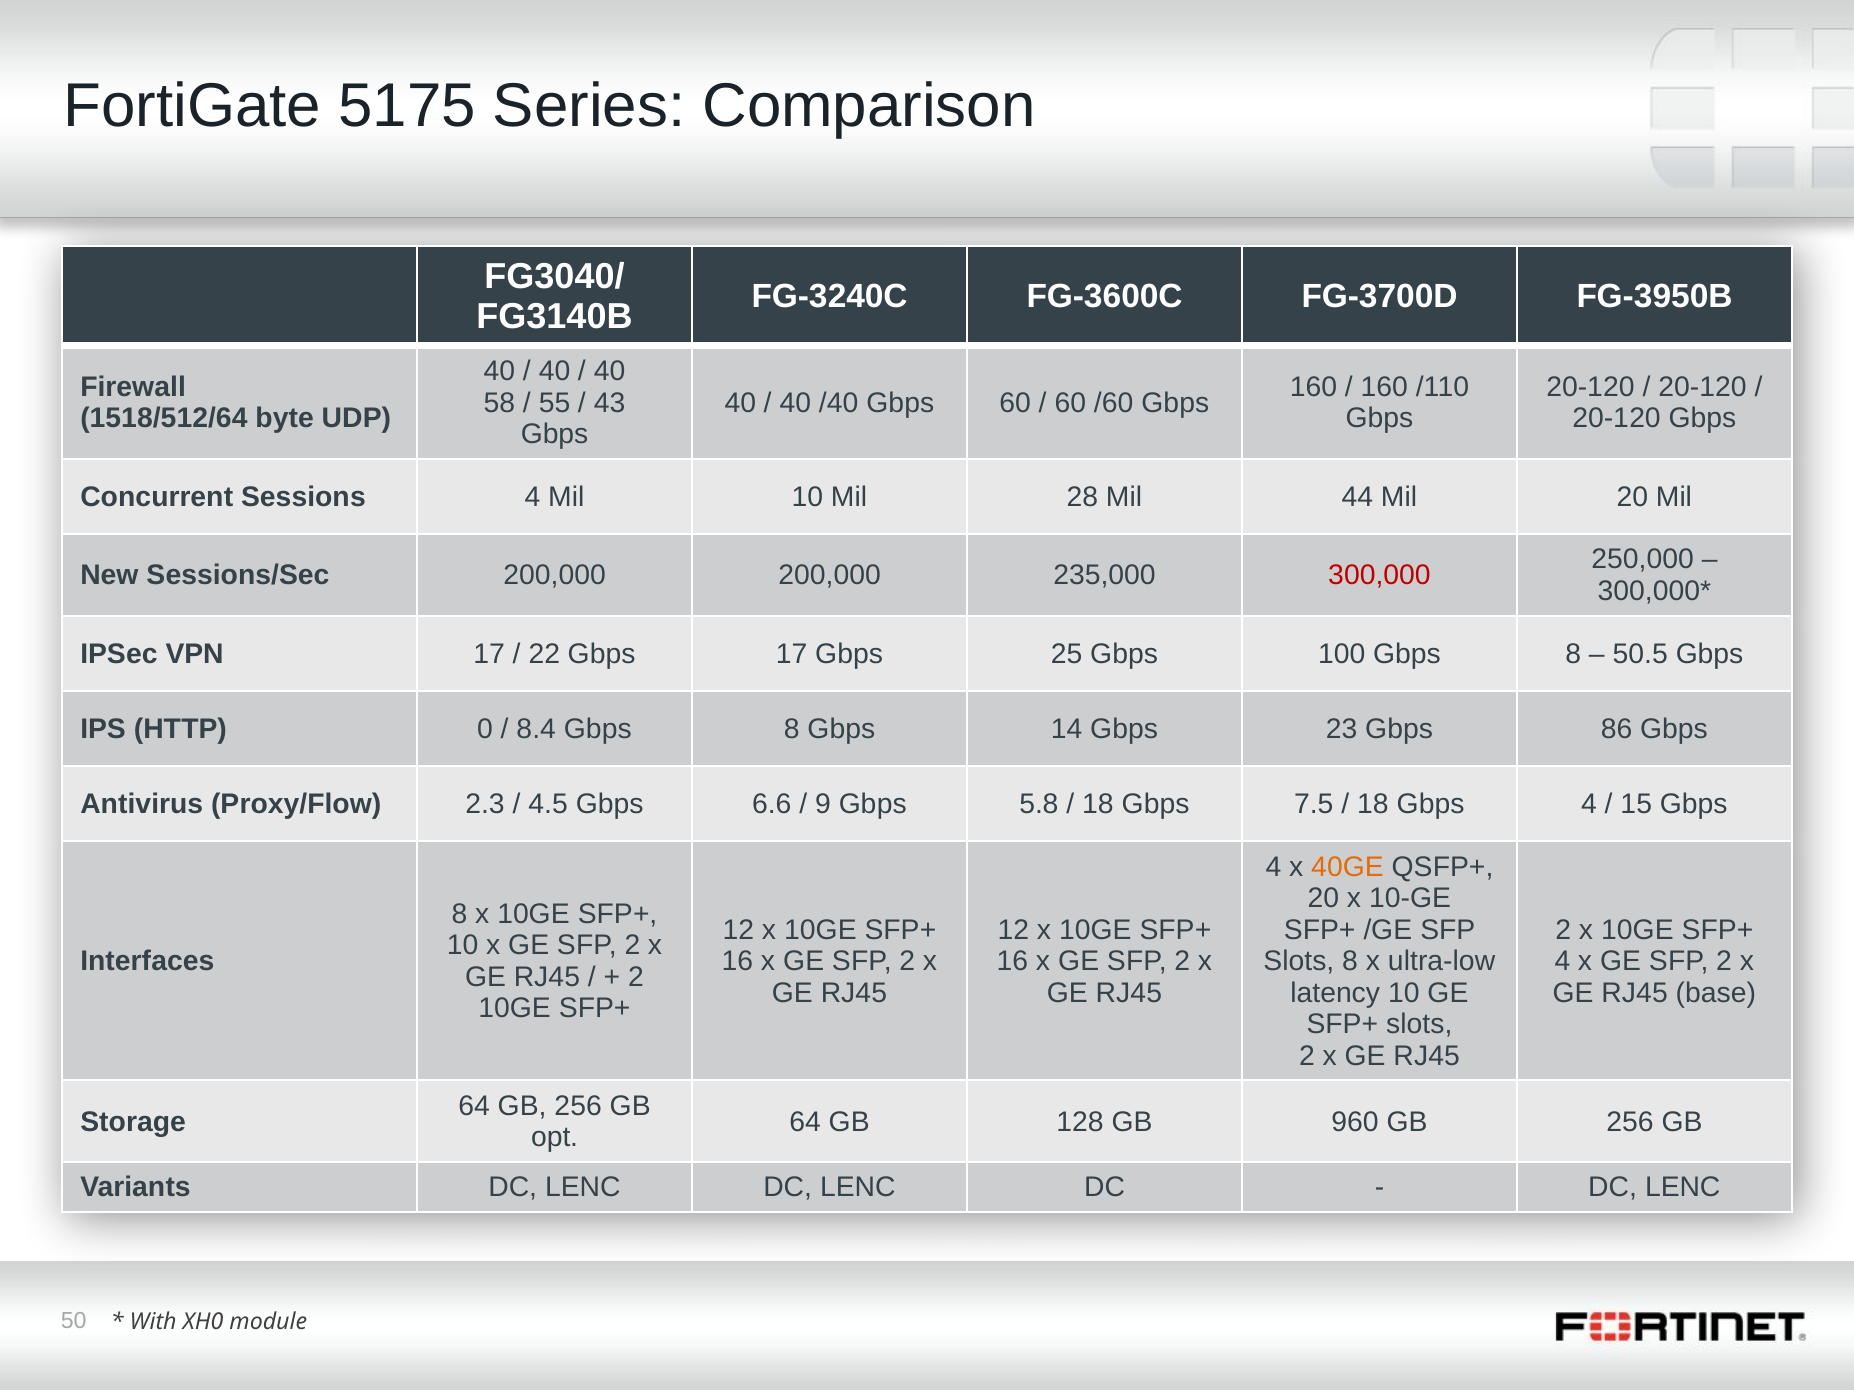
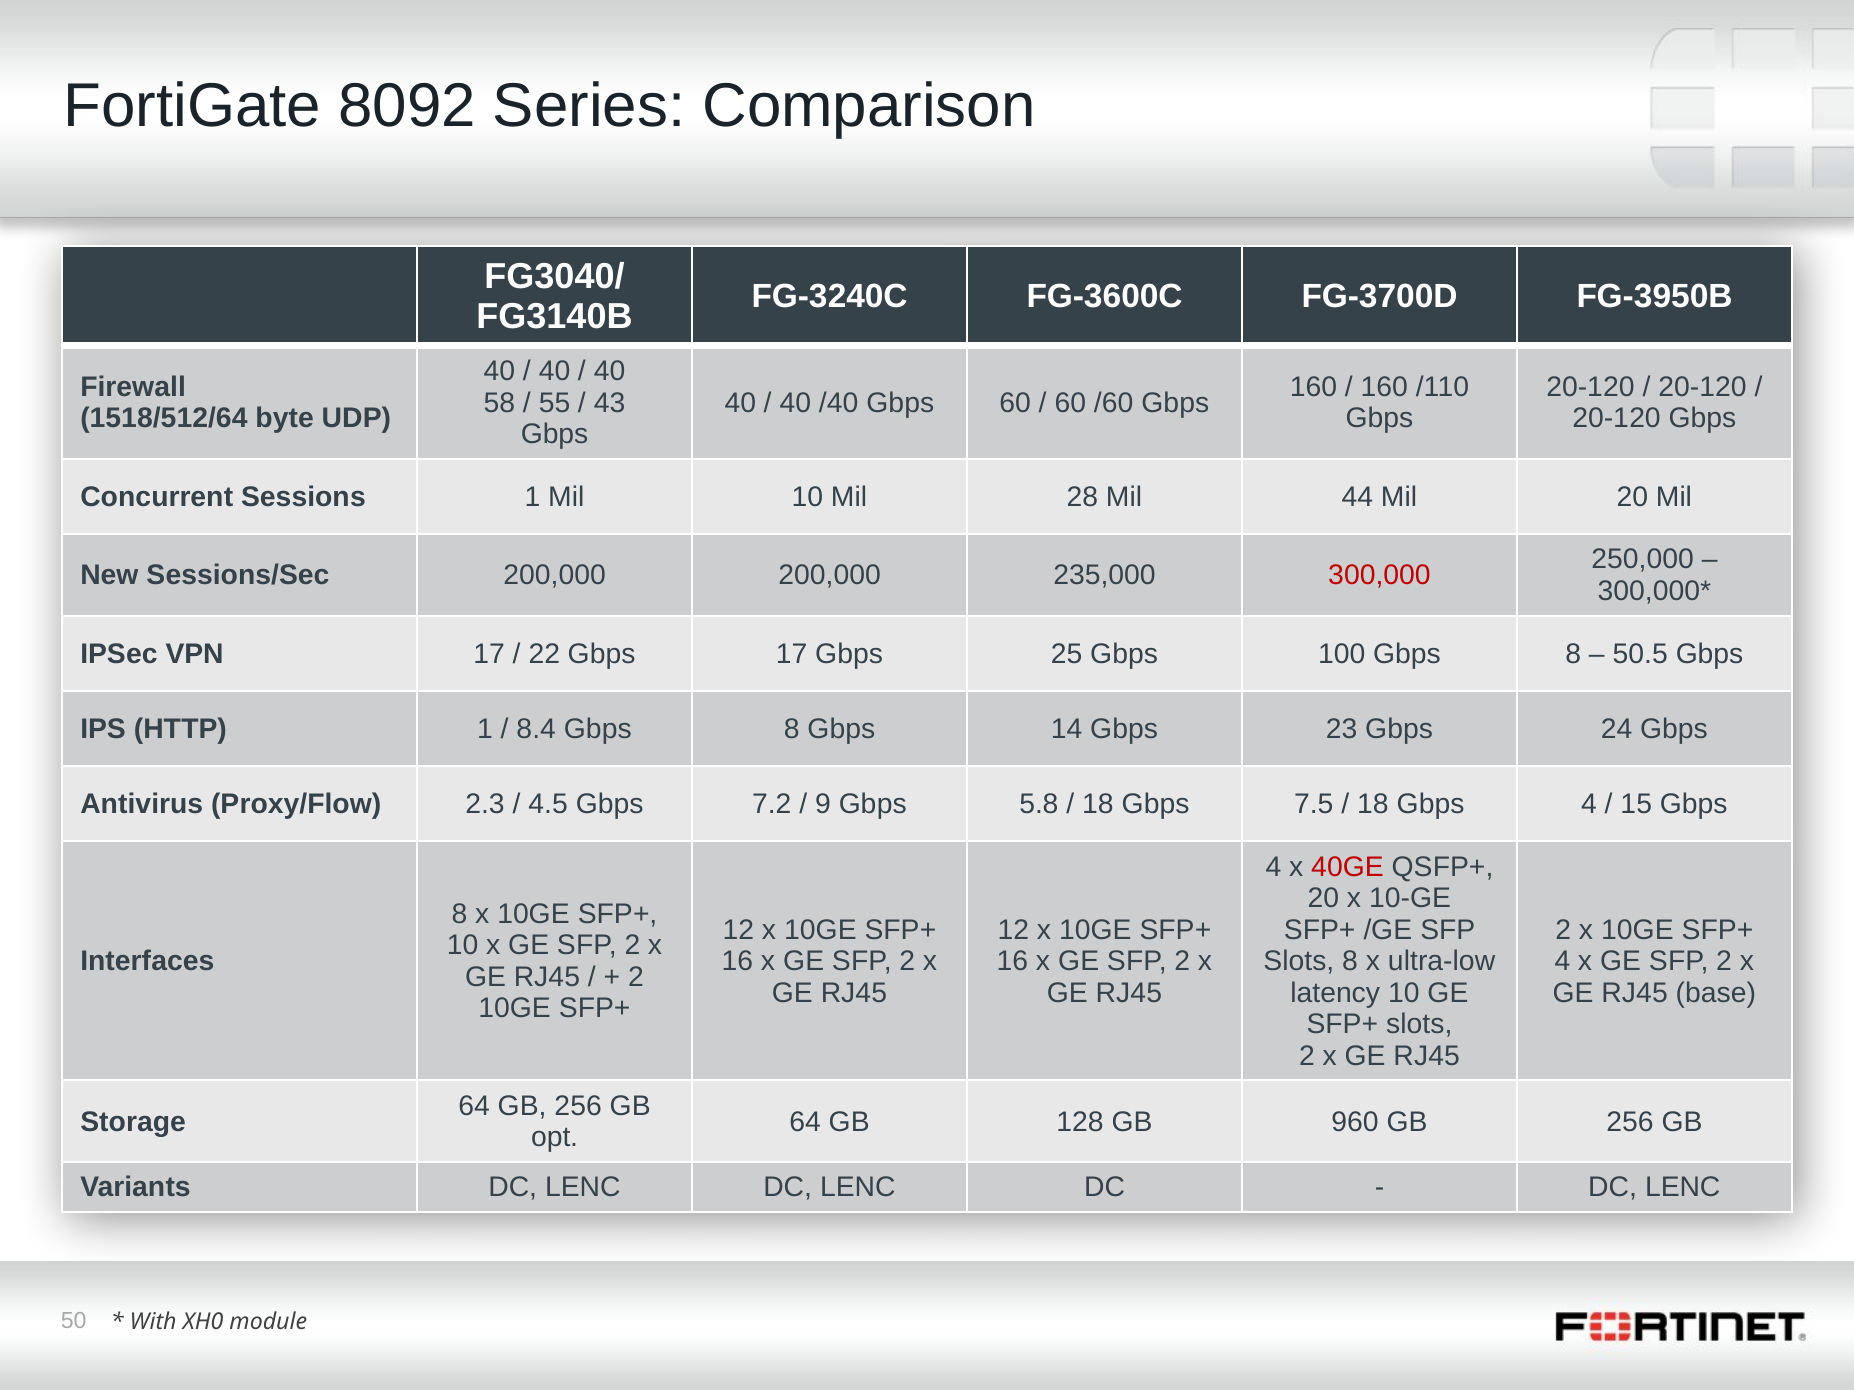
5175: 5175 -> 8092 (407, 106)
Sessions 4: 4 -> 1 (533, 497)
HTTP 0: 0 -> 1 (485, 729)
86: 86 -> 24 (1617, 729)
6.6: 6.6 -> 7.2 (772, 804)
40GE colour: orange -> red (1347, 867)
